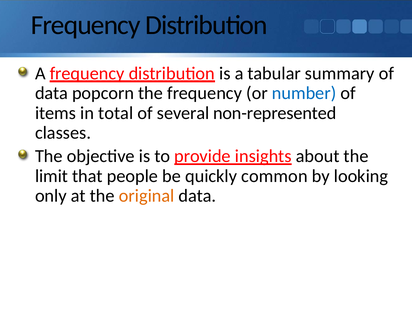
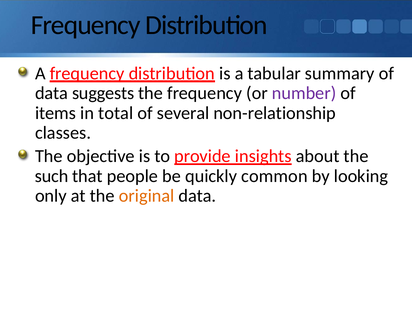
popcorn: popcorn -> suggests (103, 93)
number colour: blue -> purple (304, 93)
non-represented: non-represented -> non-relationship (275, 113)
limit: limit -> such (52, 176)
